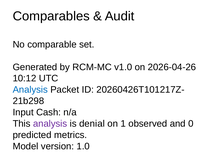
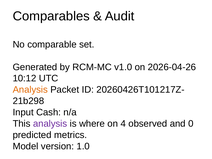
Analysis colour: blue -> orange (30, 90)
denial: denial -> where (92, 124)
1: 1 -> 4 (123, 124)
